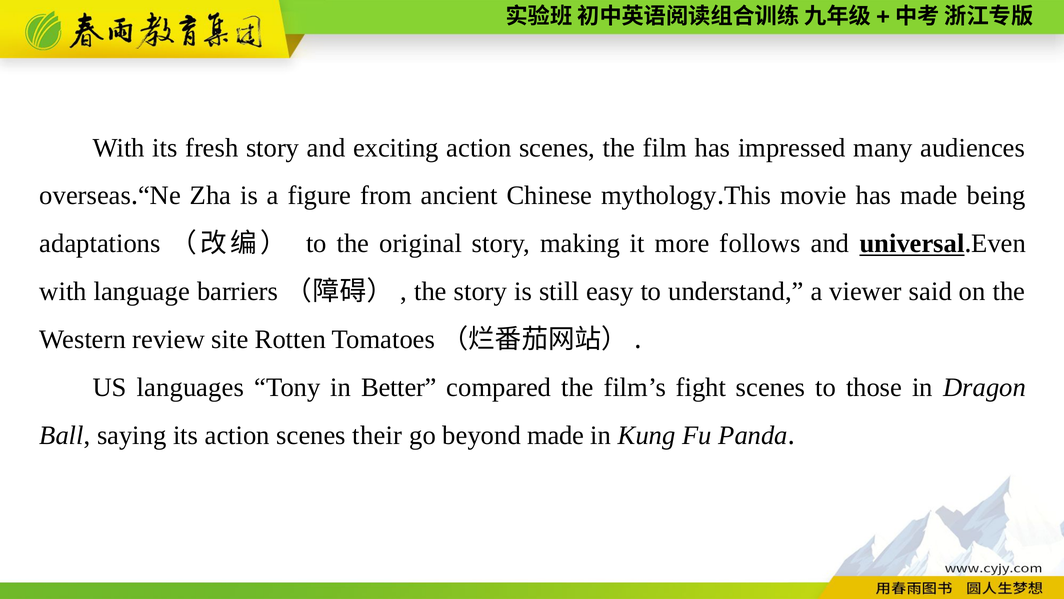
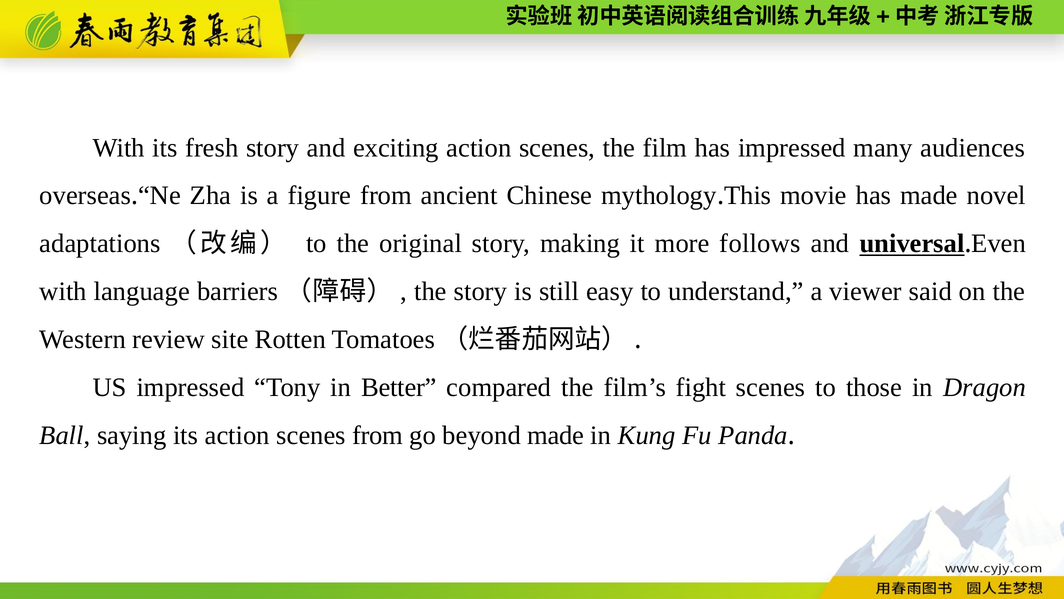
being: being -> novel (996, 196)
US languages: languages -> impressed (190, 387)
scenes their: their -> from (378, 435)
